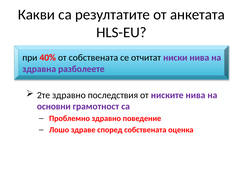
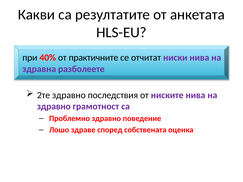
от собствената: собствената -> практичните (93, 58)
основни: основни -> здравно (54, 107)
